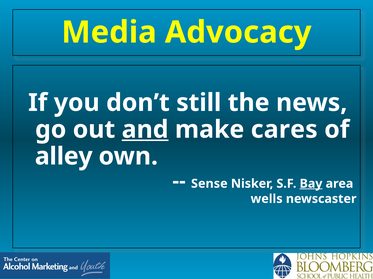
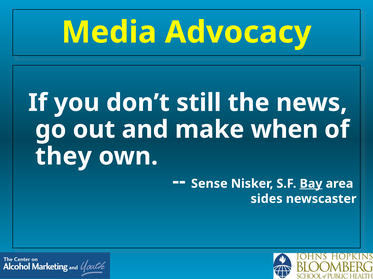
and underline: present -> none (145, 130)
cares: cares -> when (284, 130)
alley: alley -> they (63, 157)
wells: wells -> sides (267, 199)
